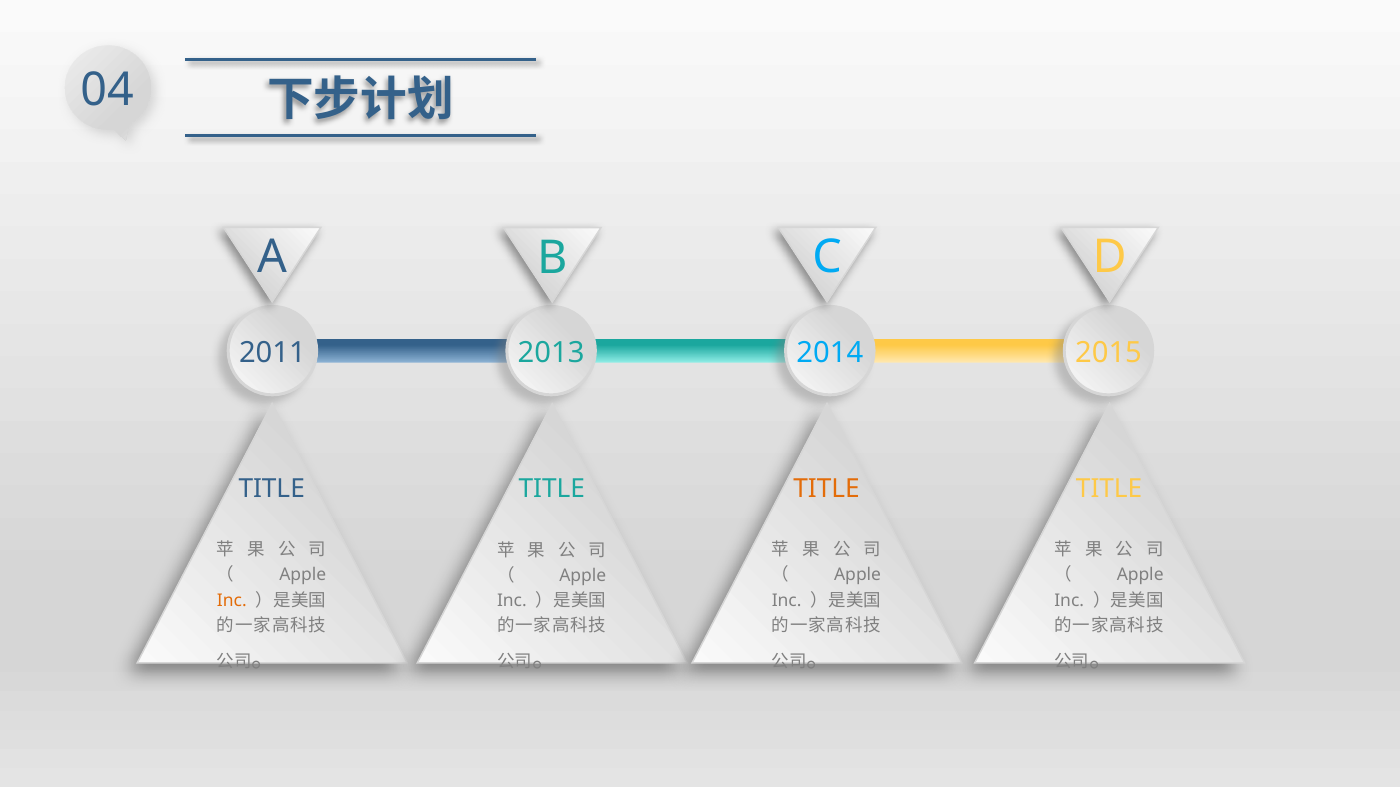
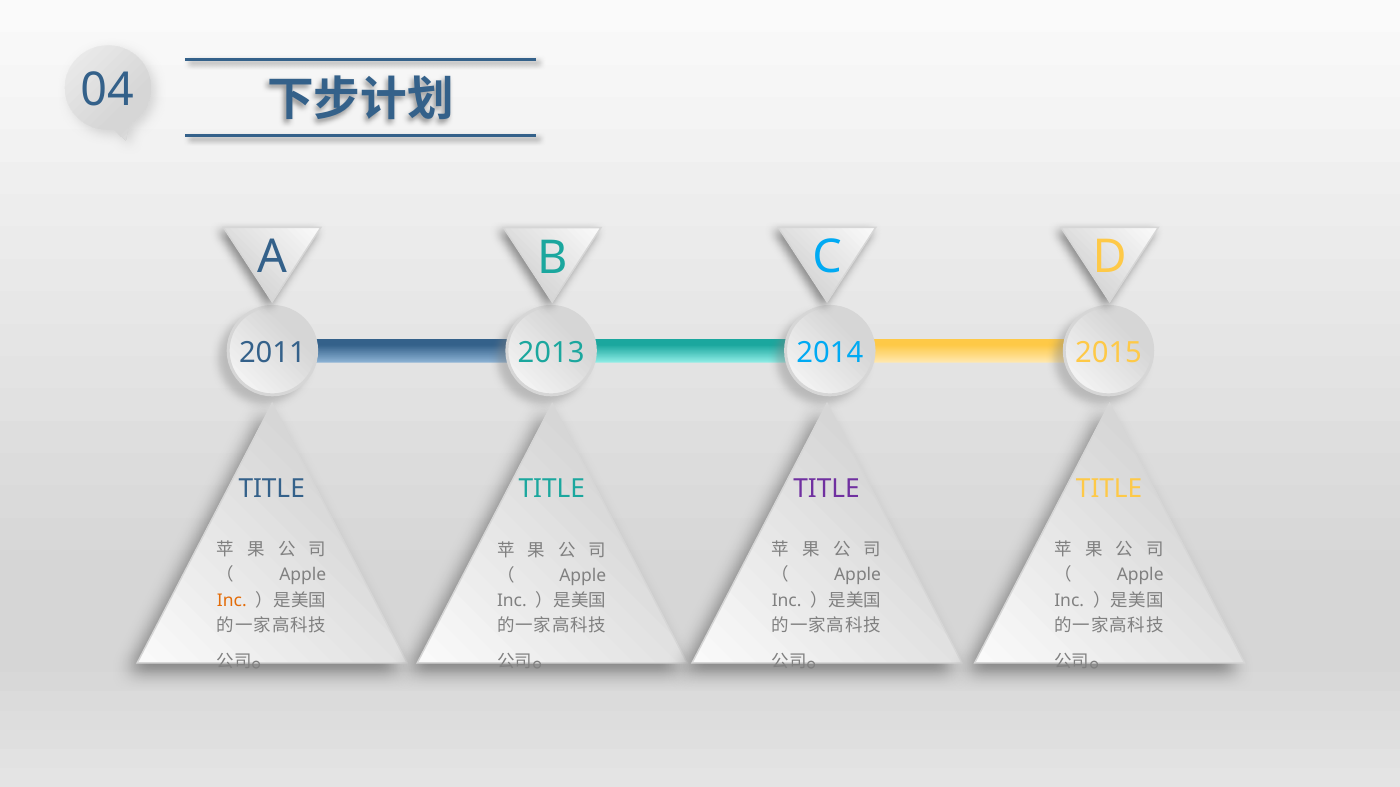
TITLE colour: orange -> purple (827, 489)
